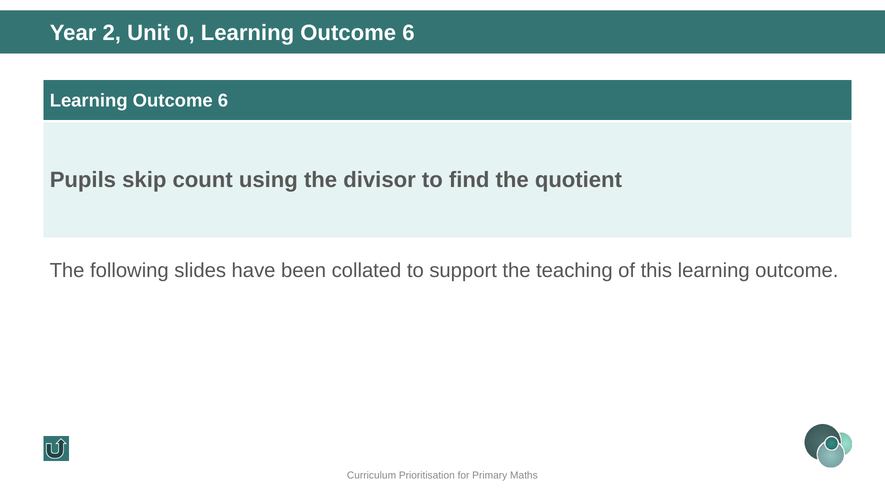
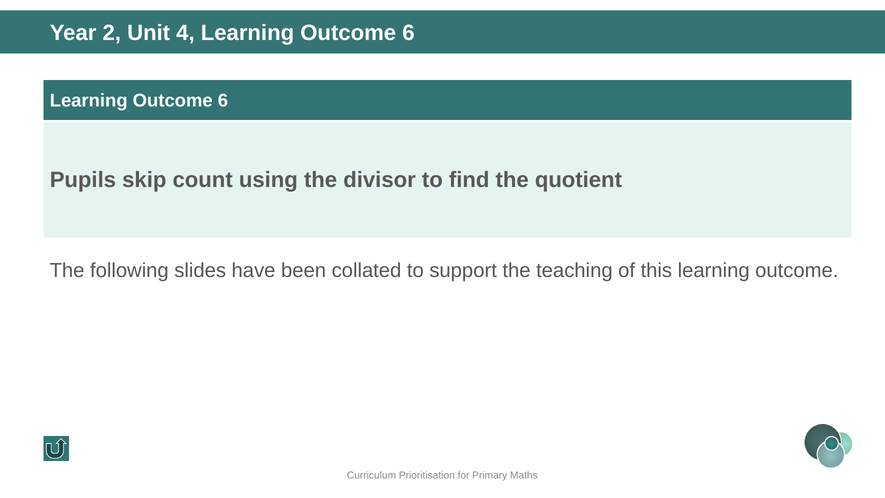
0: 0 -> 4 (185, 33)
